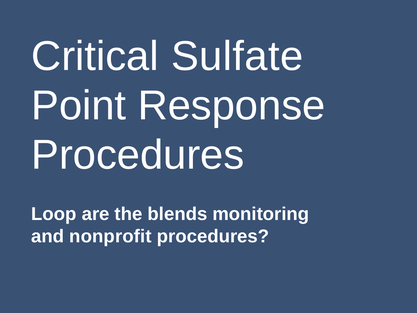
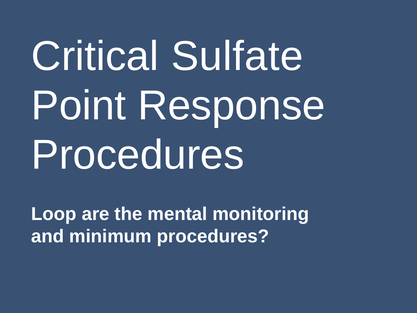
blends: blends -> mental (177, 214)
nonprofit: nonprofit -> minimum (111, 236)
